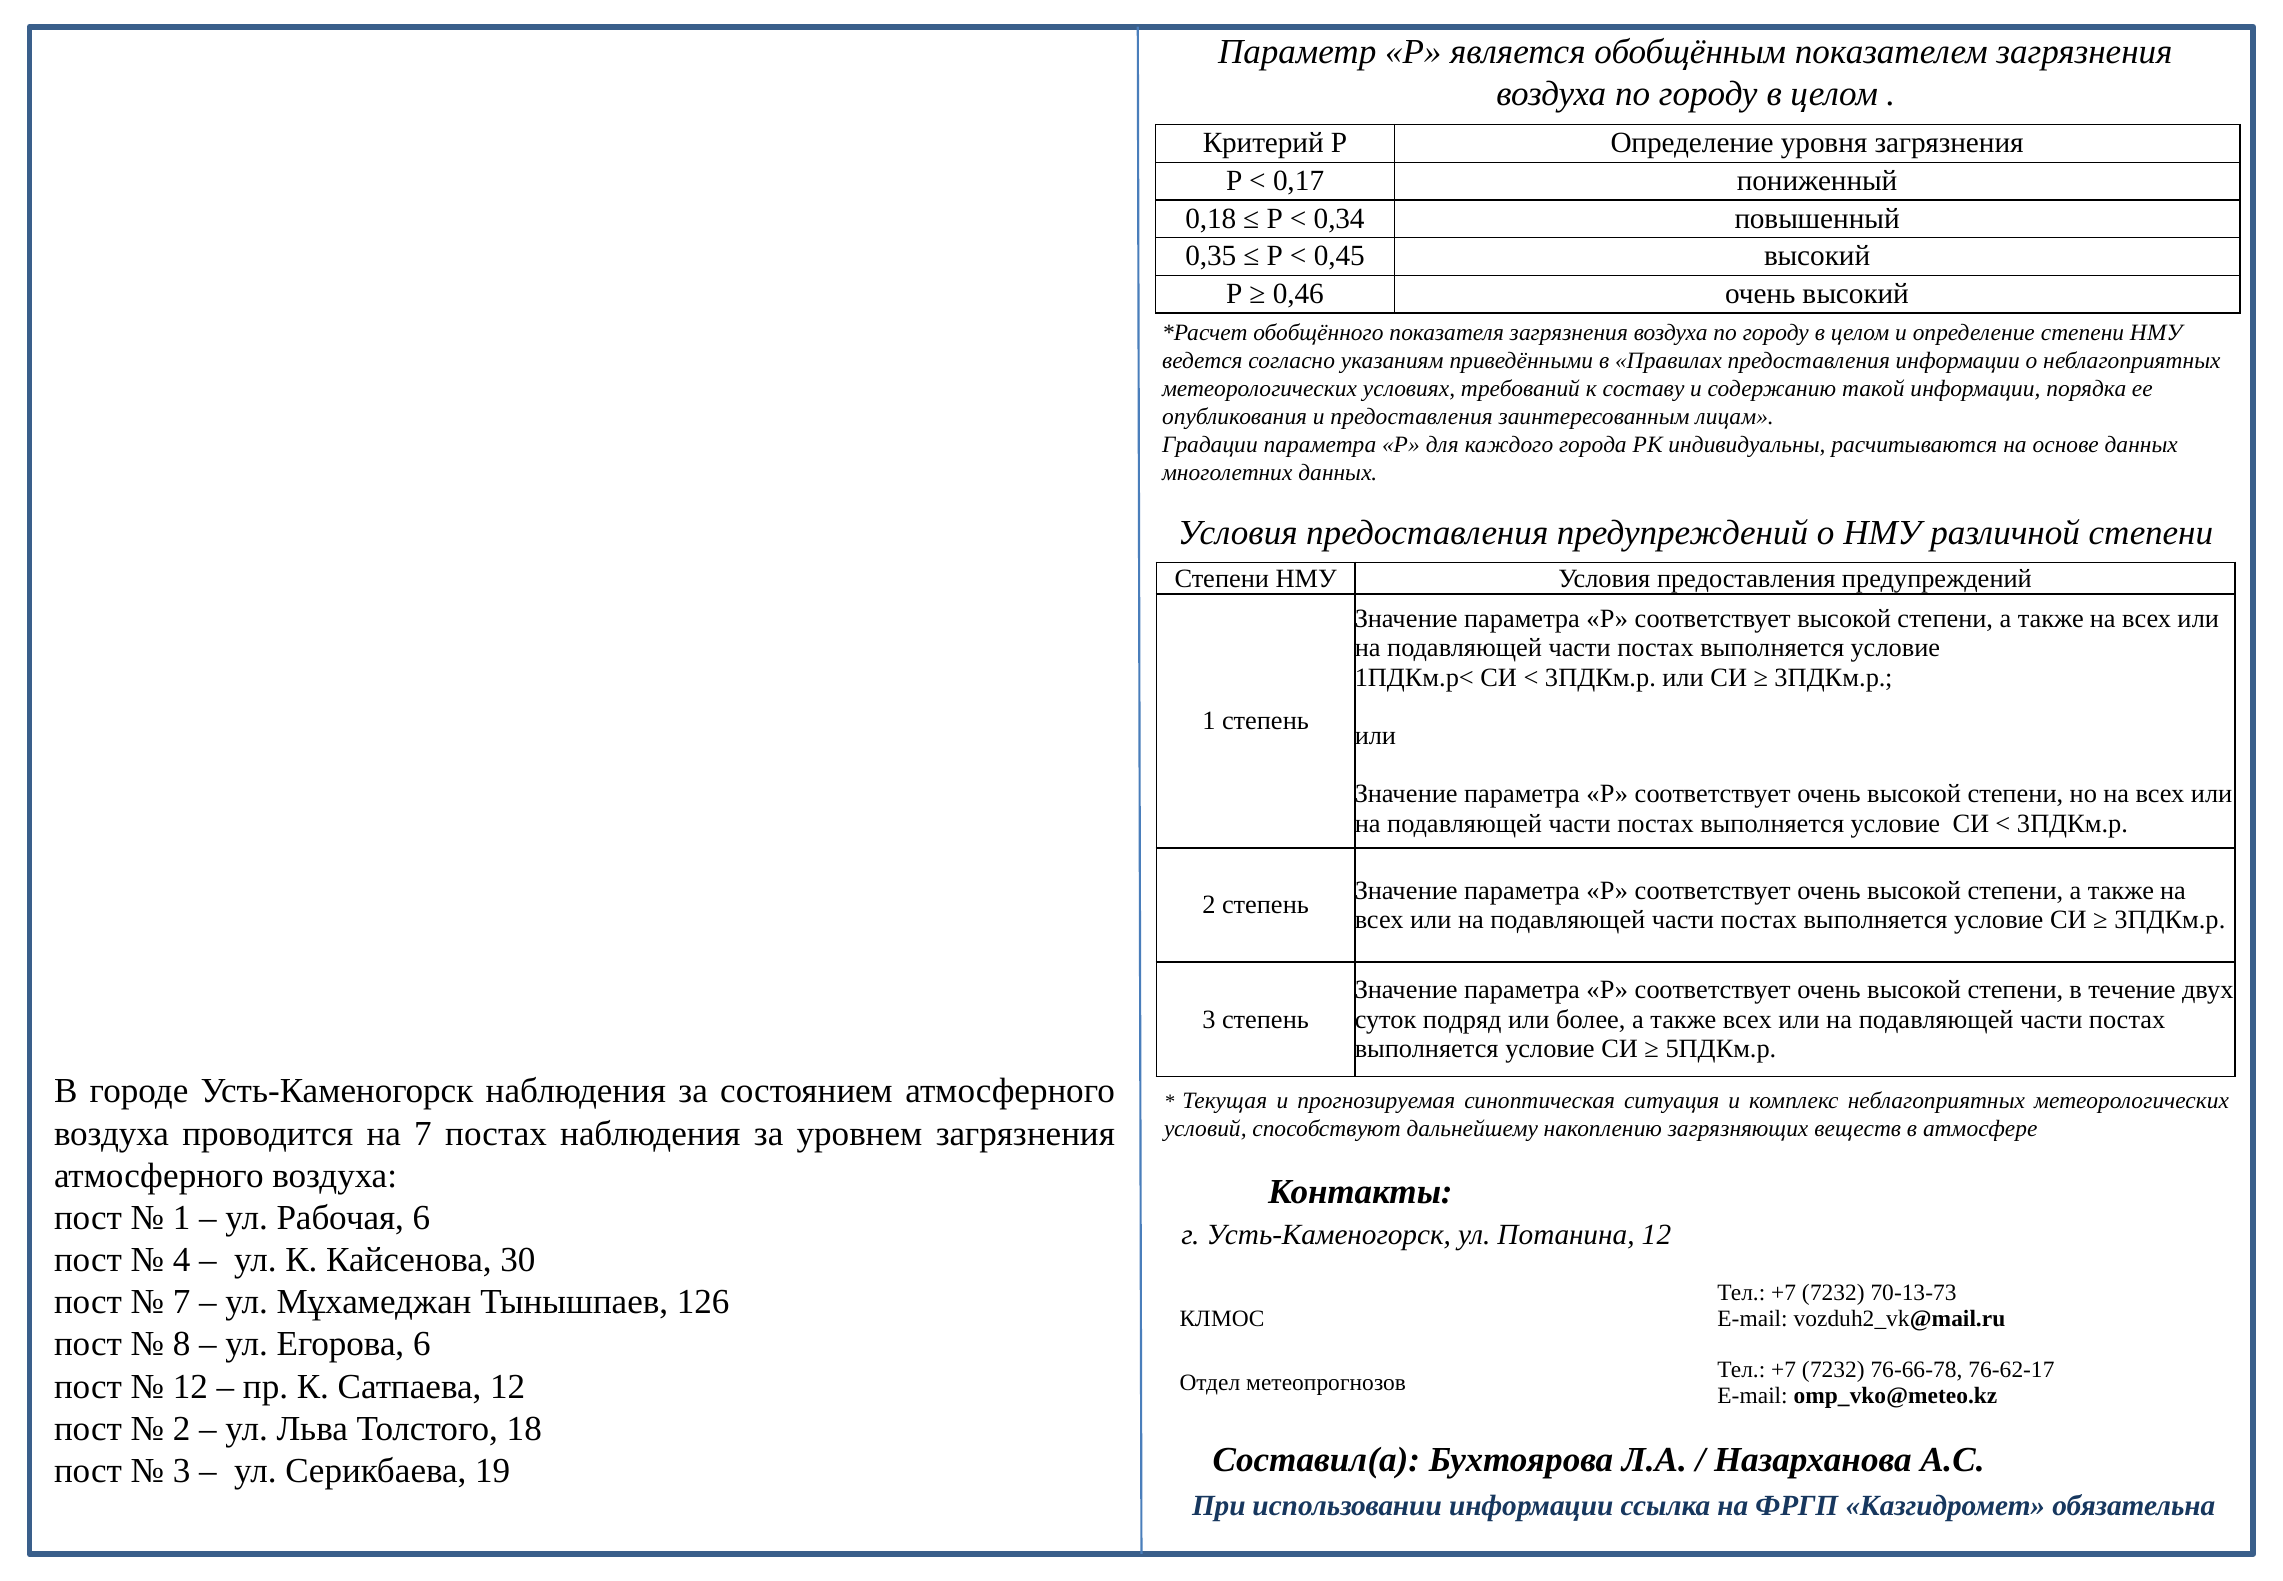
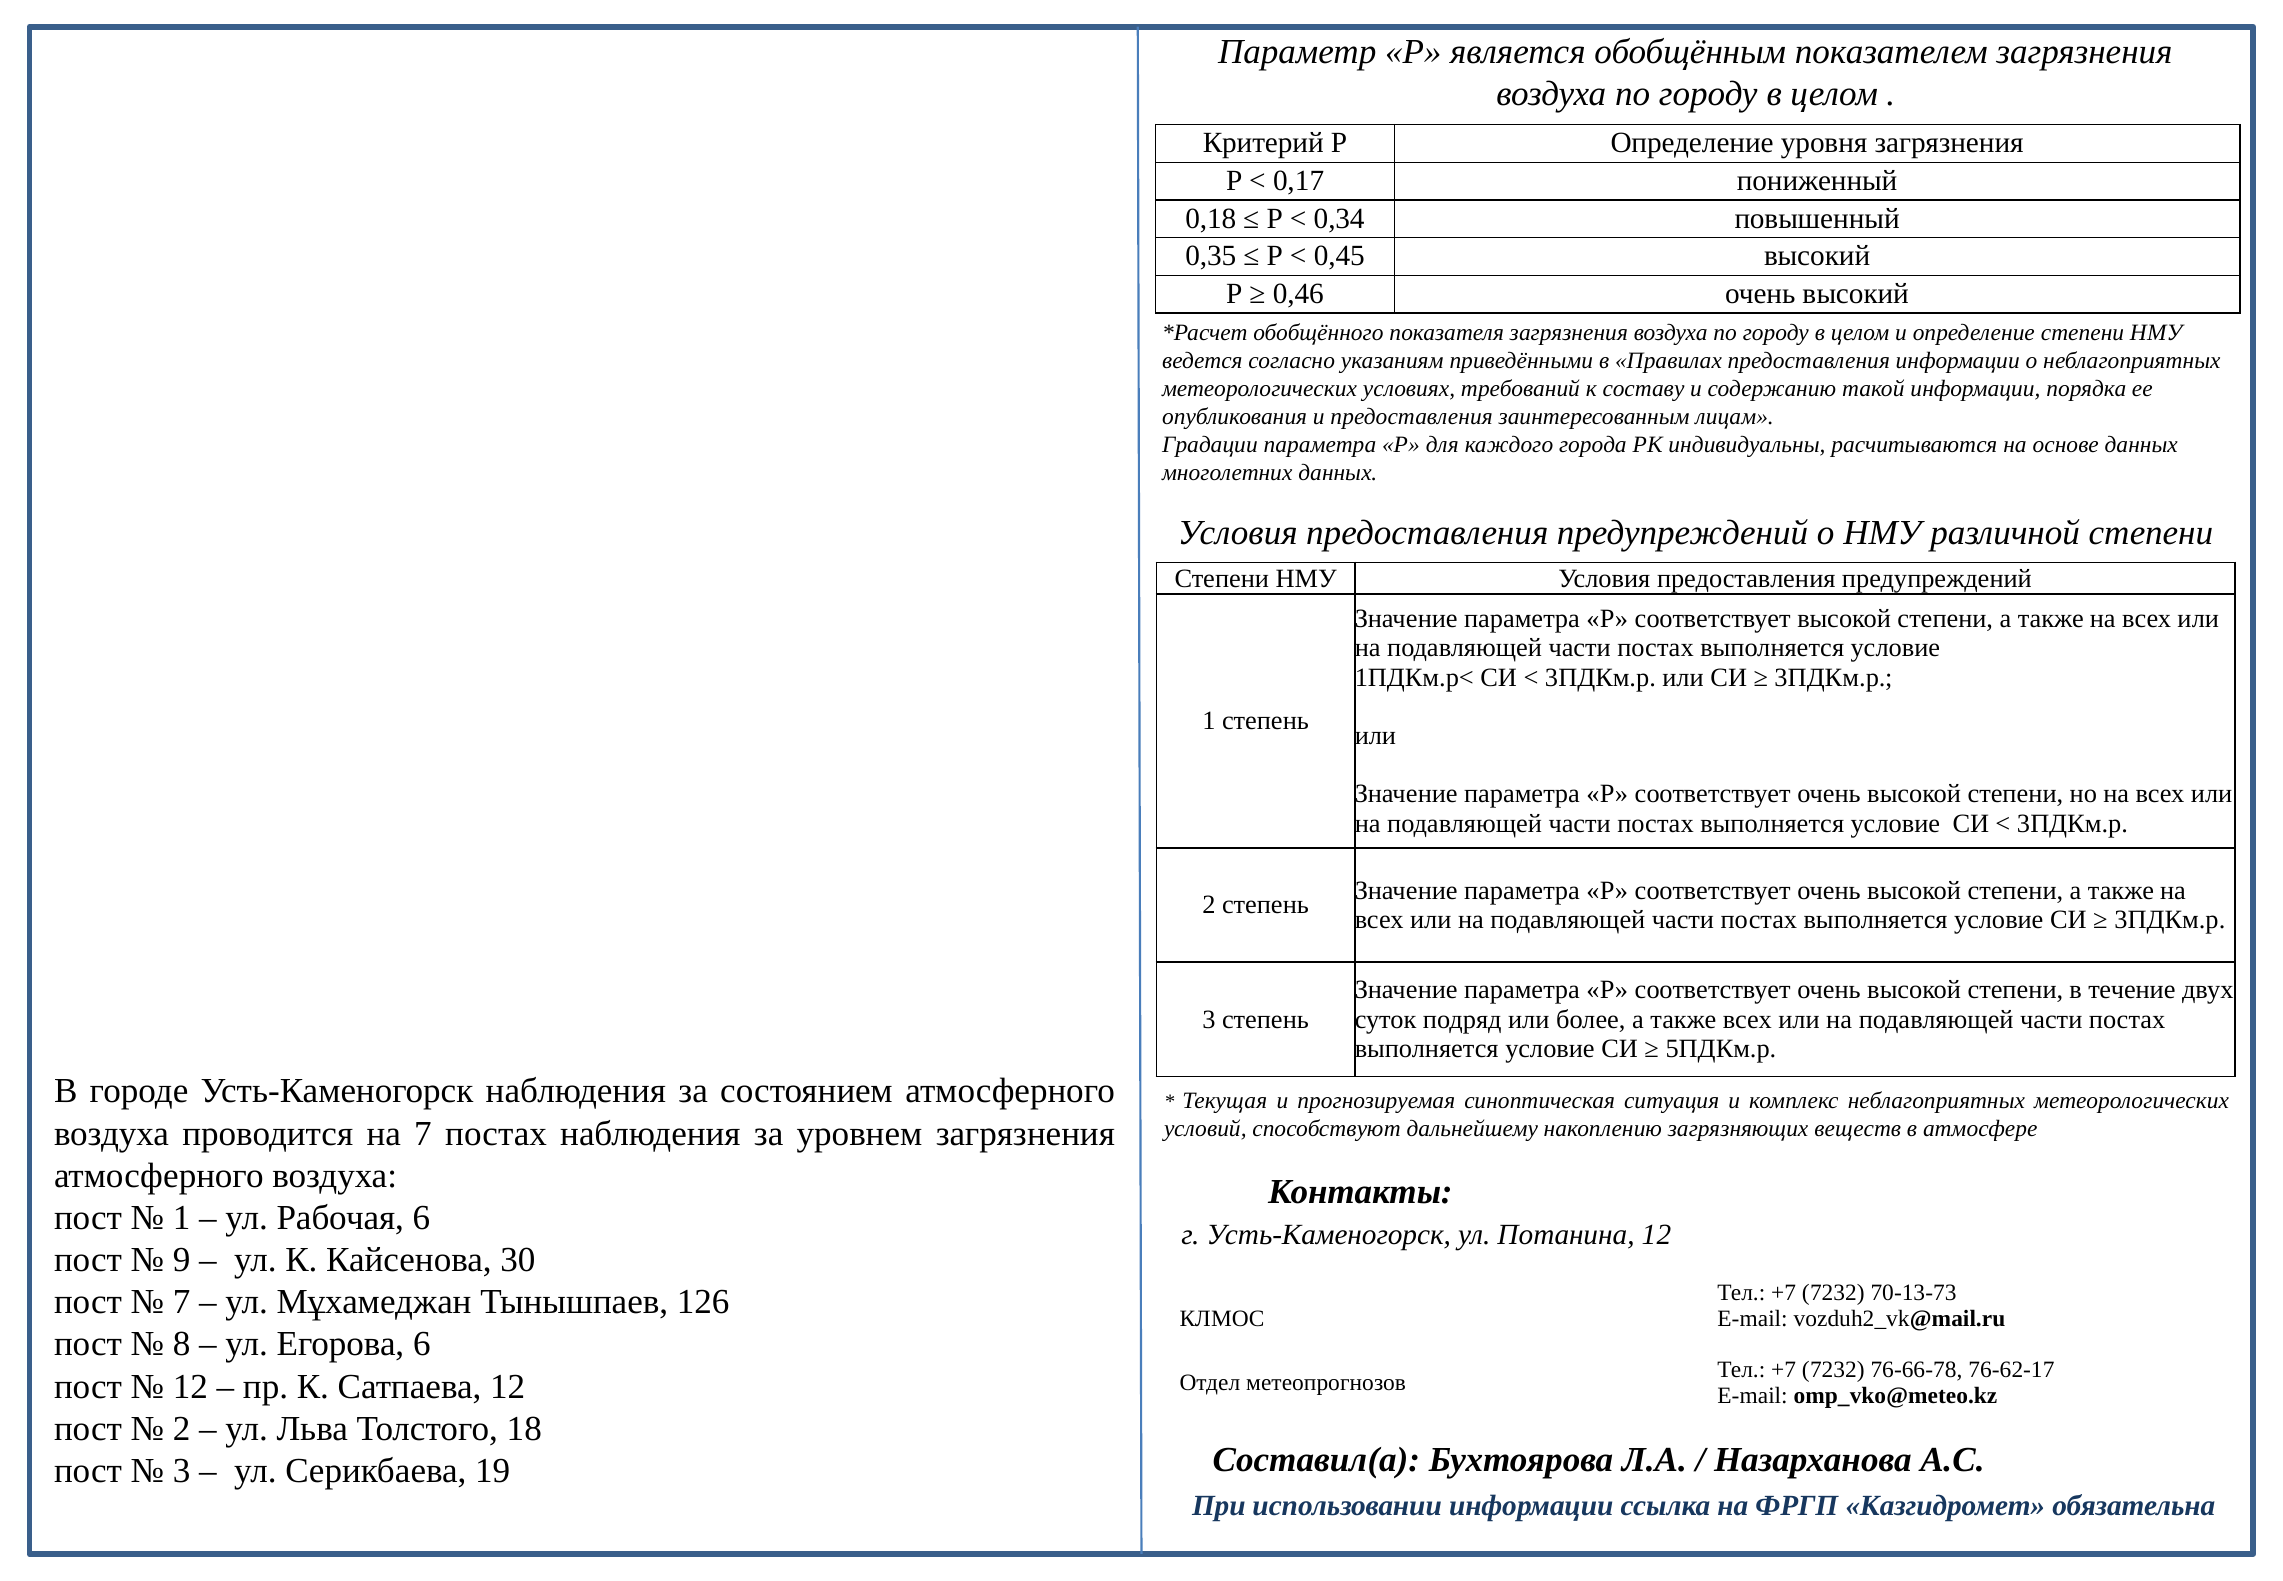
4: 4 -> 9 (182, 1260)
